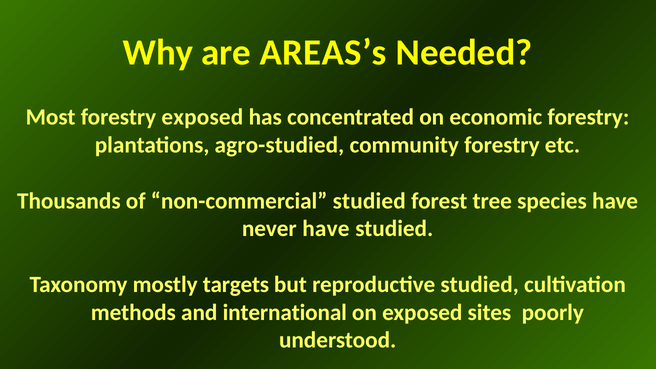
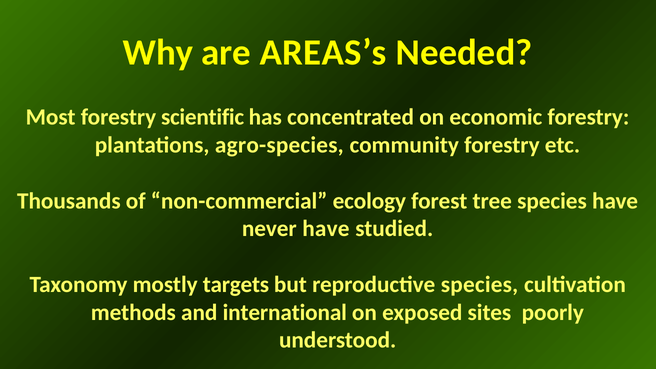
forestry exposed: exposed -> scientific (203, 117)
agro-studied: agro-studied -> agro-species (279, 145)
non-commercial studied: studied -> ecology (369, 201)
reproductive studied: studied -> species (480, 284)
